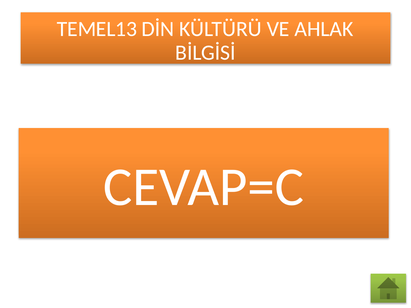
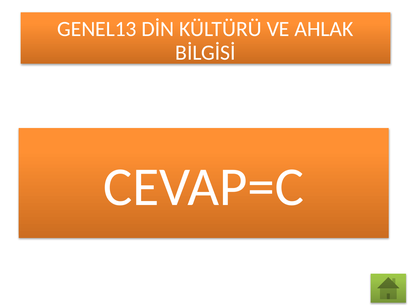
TEMEL13: TEMEL13 -> GENEL13 (97, 29)
